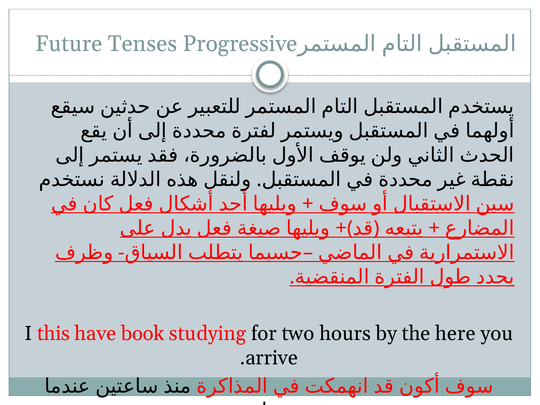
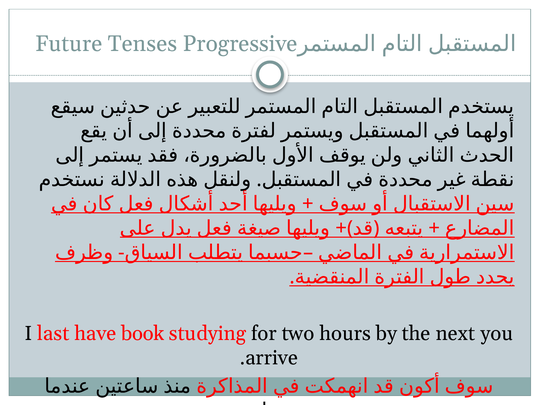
this: this -> last (53, 333)
here: here -> next (455, 333)
